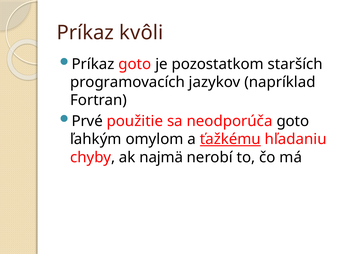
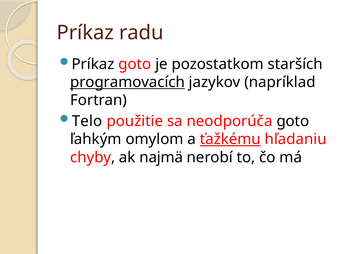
kvôli: kvôli -> radu (141, 33)
programovacích underline: none -> present (127, 82)
Prvé: Prvé -> Telo (87, 121)
